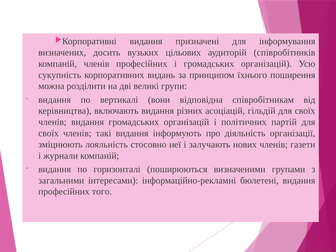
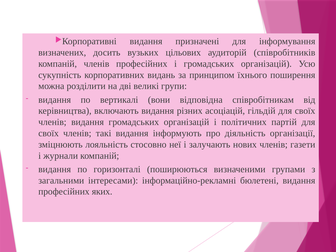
того: того -> яких (102, 192)
